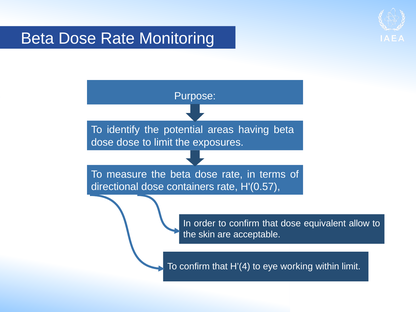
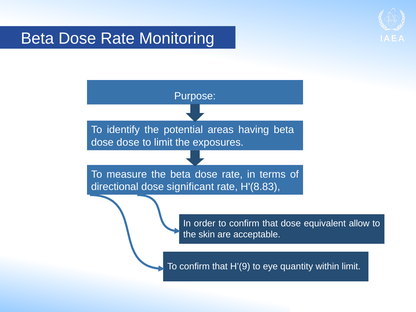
containers: containers -> significant (190, 187)
H'(0.57: H'(0.57 -> H'(8.83 (260, 187)
H’(4: H’(4 -> H’(9 (240, 266)
working: working -> quantity (297, 266)
